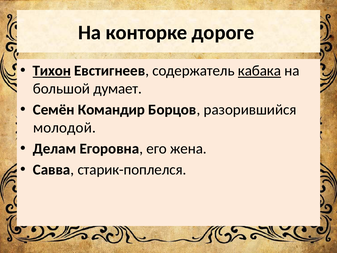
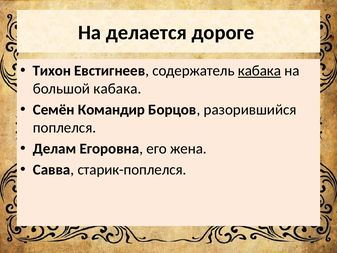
конторке: конторке -> делается (146, 33)
Тихон underline: present -> none (52, 71)
большой думает: думает -> кабака (117, 89)
молодой: молодой -> поплелся (65, 128)
